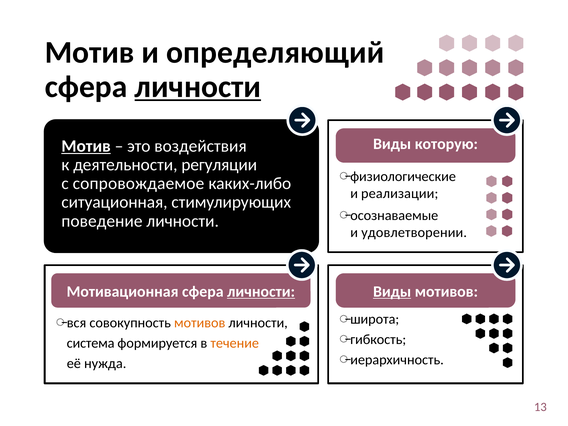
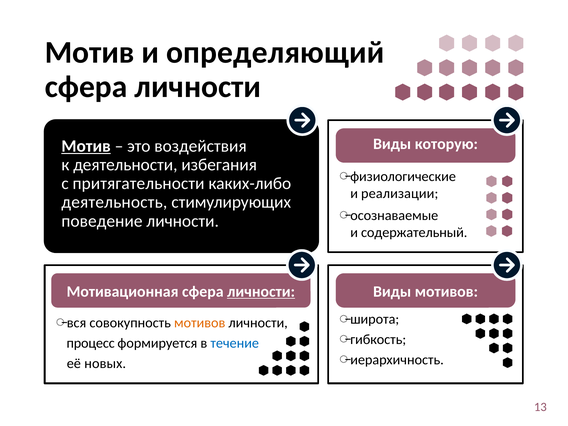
личности underline: present -> none (198, 87)
регуляции: регуляции -> избегания (219, 165)
coпровождаемое: coпровождаемое -> притягательности (139, 184)
ситуационная: ситуационная -> деятельность (114, 202)
удовлетворении: удовлетворении -> содержательный (414, 232)
Виды underline: present -> none (392, 292)
система: система -> процесс (91, 343)
течение colour: orange -> blue (235, 343)
нужда: нужда -> новых (105, 364)
